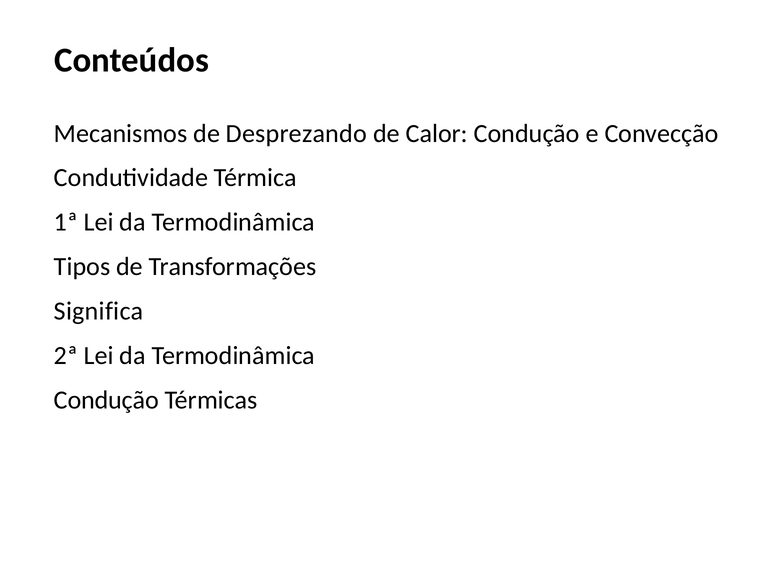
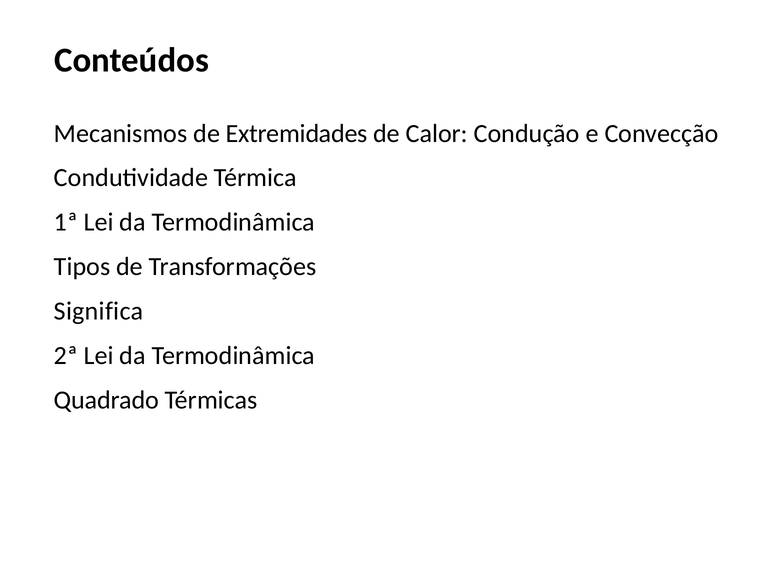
Desprezando: Desprezando -> Extremidades (297, 133)
Condução: Condução -> Quadrado (106, 400)
